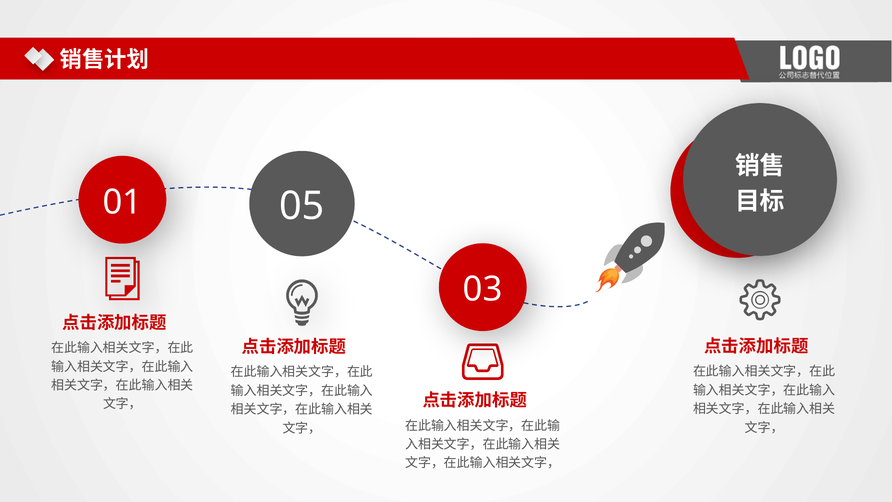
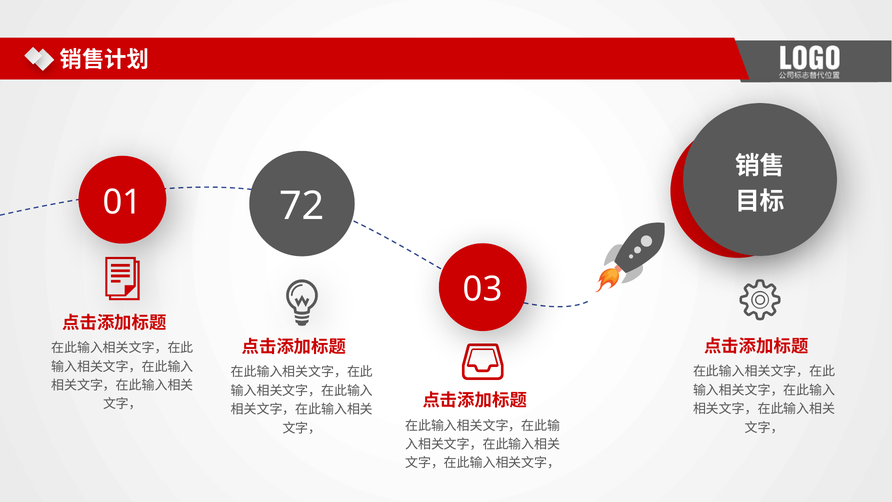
05: 05 -> 72 (302, 206)
